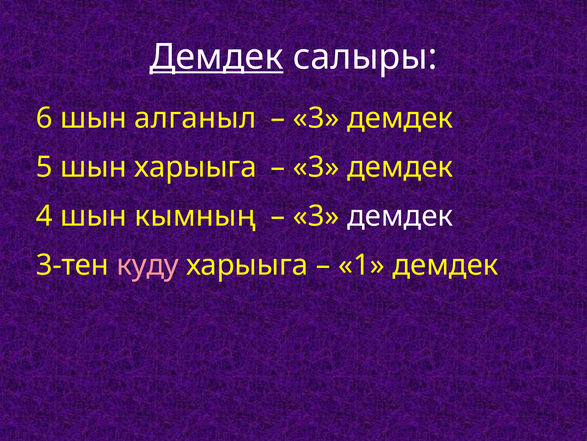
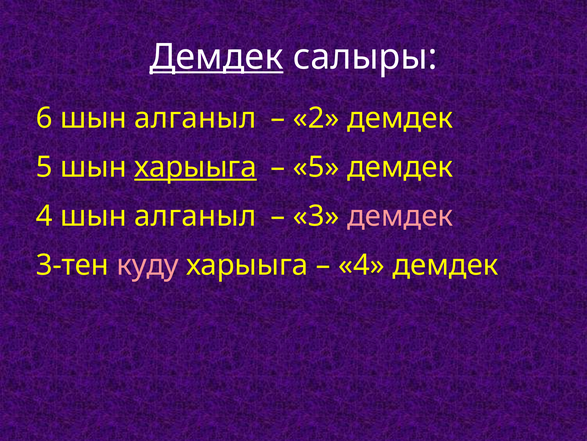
3: 3 -> 2 (316, 118)
харыыга underline: none -> present (195, 167)
3: 3 -> 5 (316, 167)
4 шын кымның: кымның -> алганыл (195, 216)
демдек colour: white -> pink (400, 216)
1: 1 -> 4 (362, 265)
